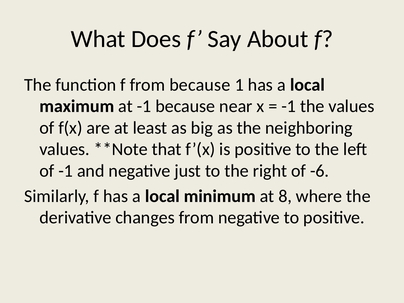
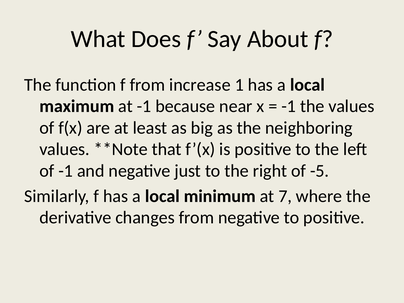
from because: because -> increase (200, 85)
-6: -6 -> -5 (320, 171)
8: 8 -> 7 (285, 196)
